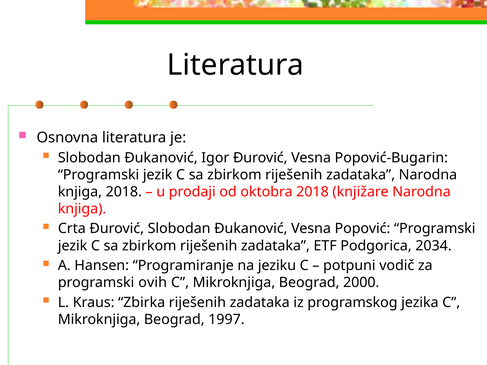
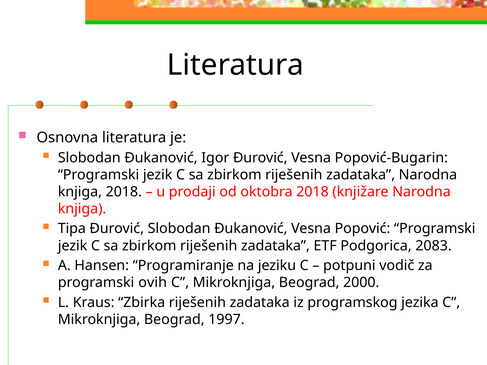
Crta: Crta -> Tipa (72, 229)
2034: 2034 -> 2083 (434, 246)
